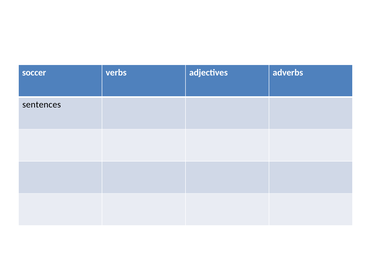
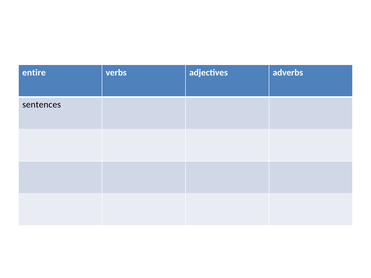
soccer: soccer -> entire (34, 73)
